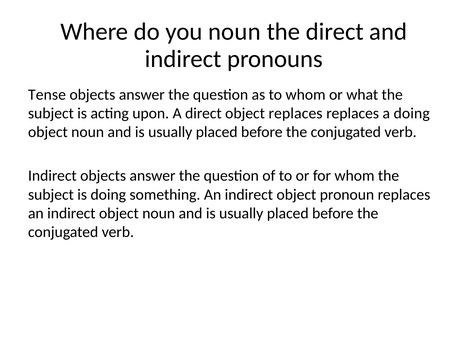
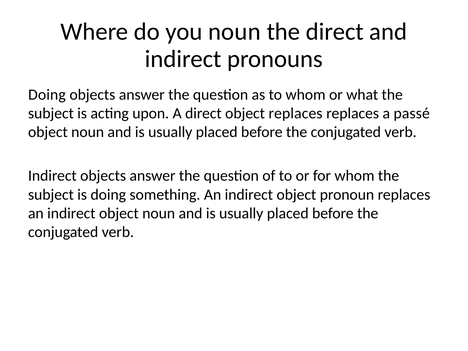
Tense: Tense -> Doing (47, 95)
a doing: doing -> passé (412, 113)
